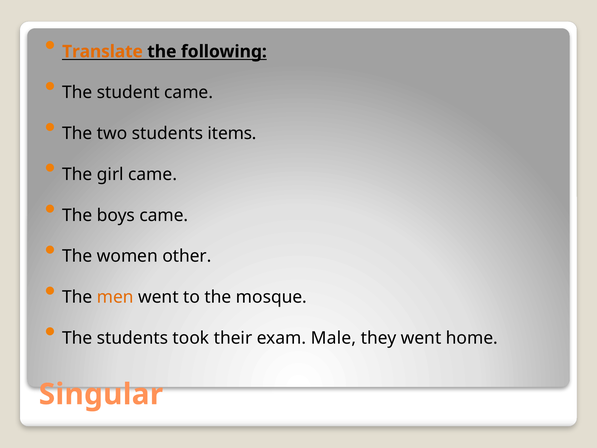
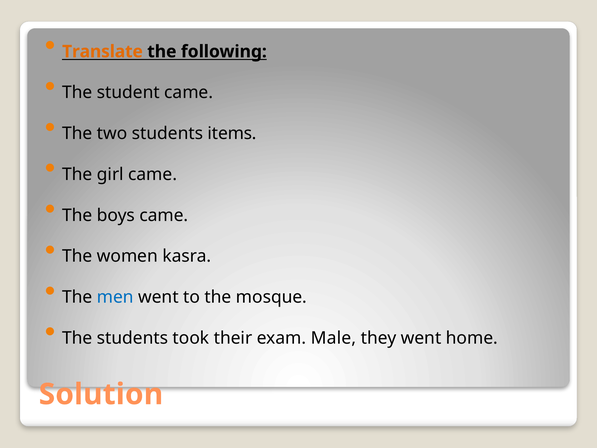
other: other -> kasra (187, 256)
men colour: orange -> blue (115, 297)
Singular: Singular -> Solution (101, 394)
